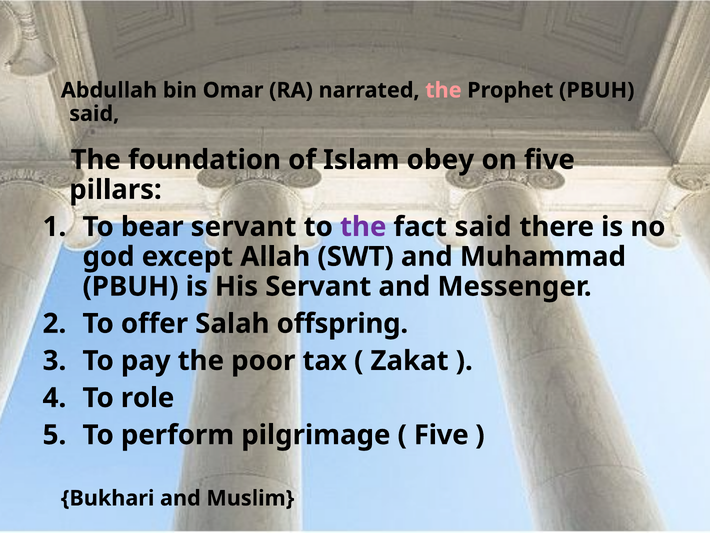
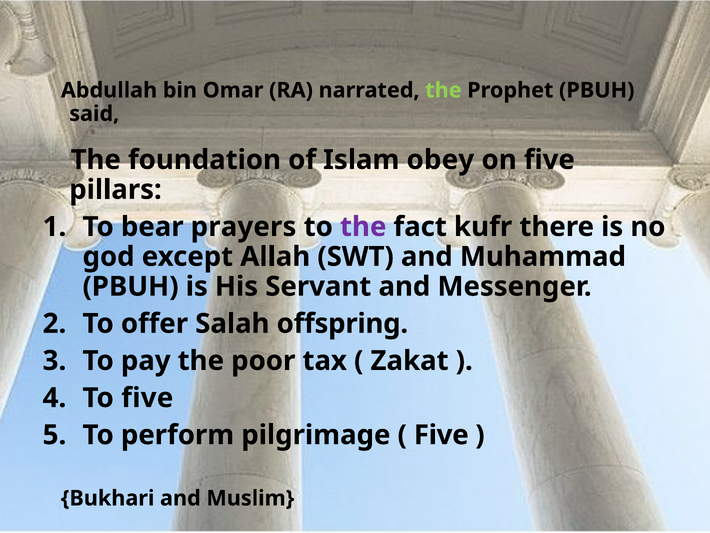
the colour: pink -> light green (443, 90)
bear servant: servant -> prayers (244, 227)
fact said: said -> kufr (483, 227)
To role: role -> five (147, 398)
